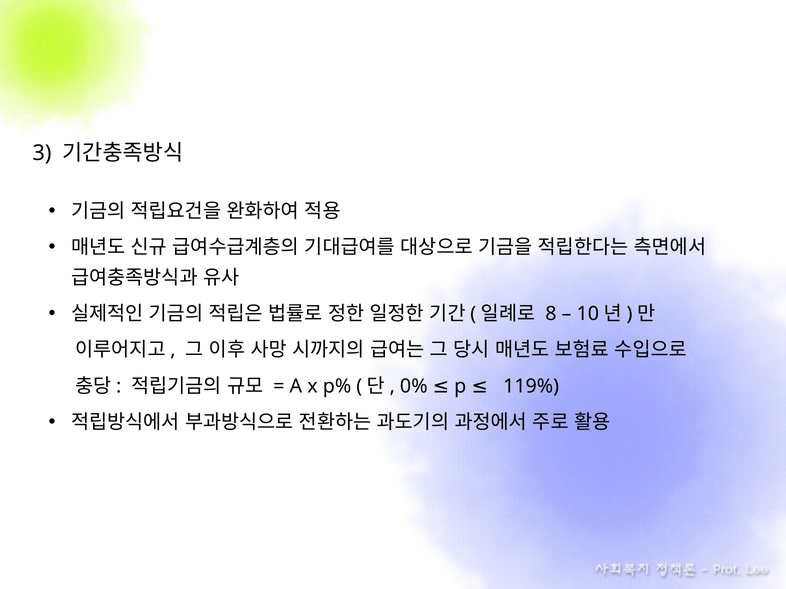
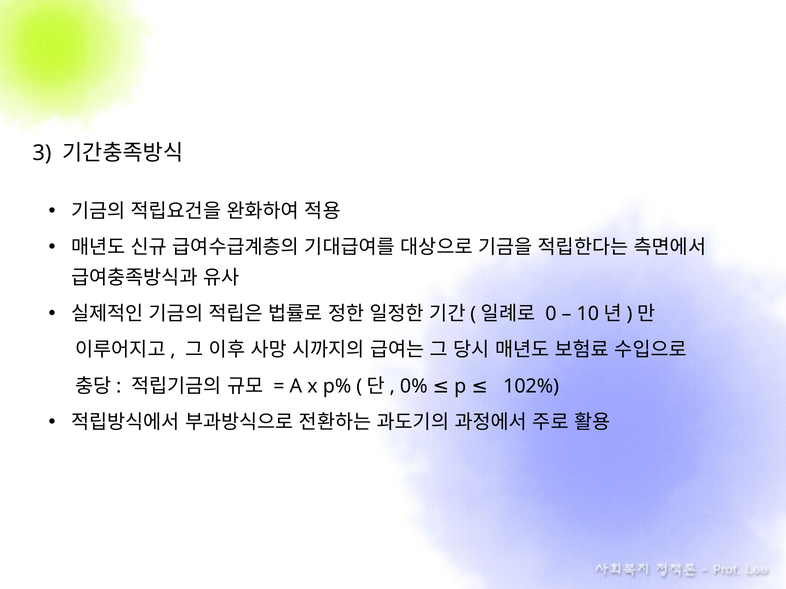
8: 8 -> 0 (551, 314)
119%: 119% -> 102% (531, 386)
